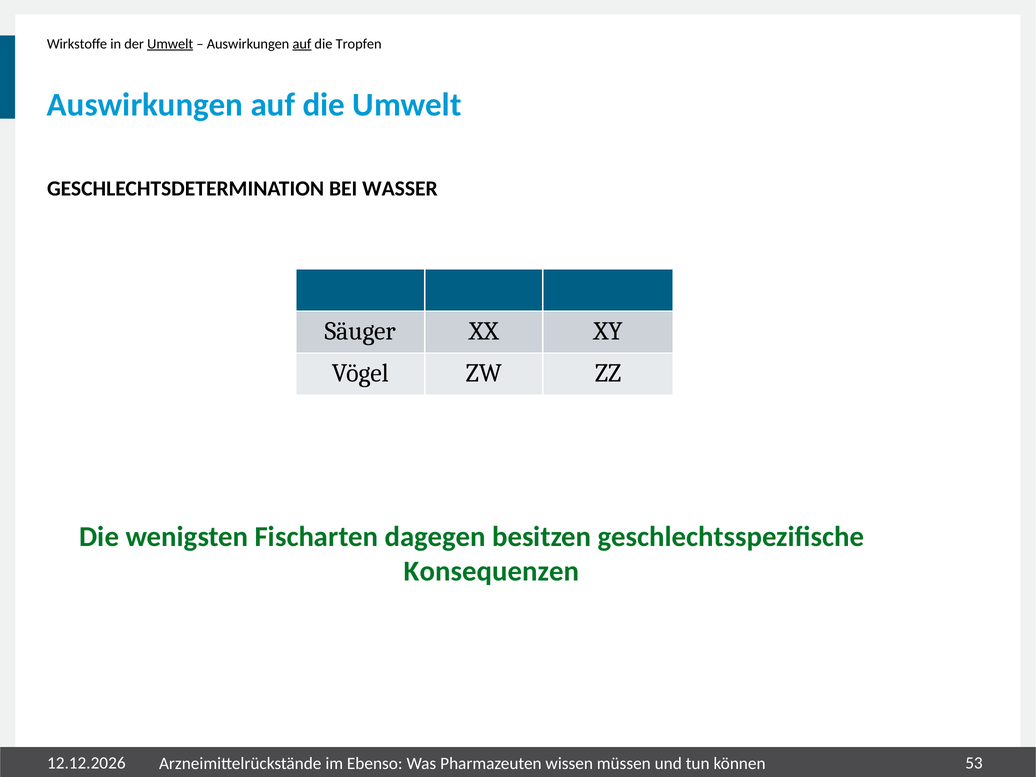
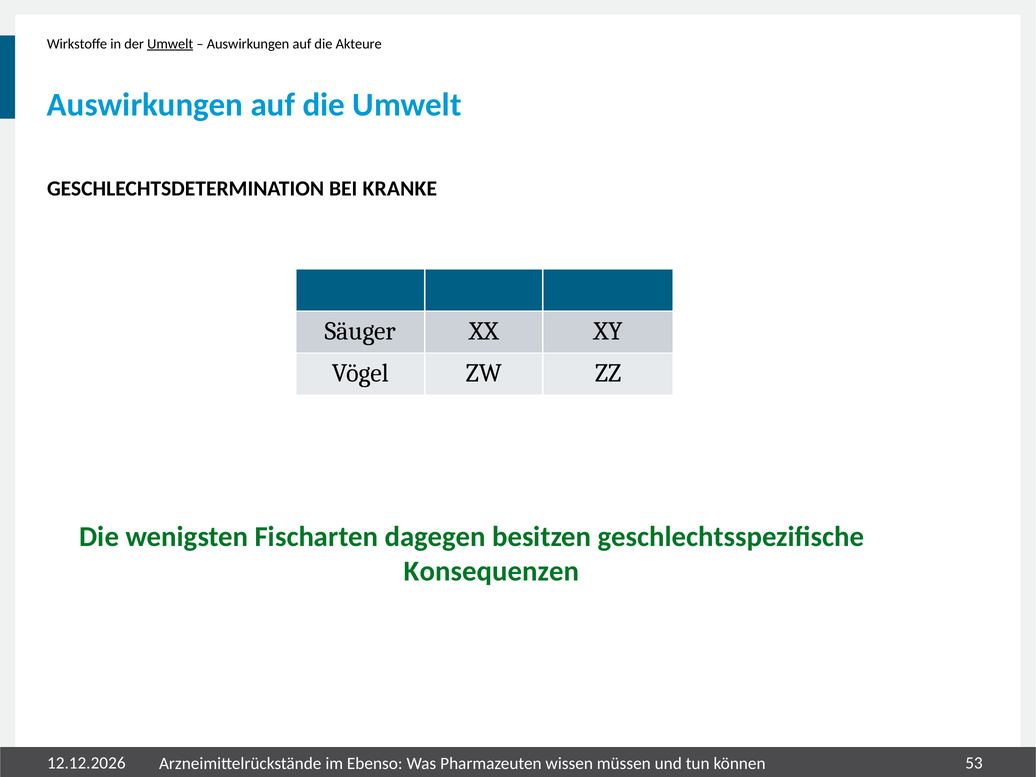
auf underline: present -> none (302, 44)
Tropfen: Tropfen -> Akteure (359, 44)
WASSER: WASSER -> KRANKE (400, 189)
